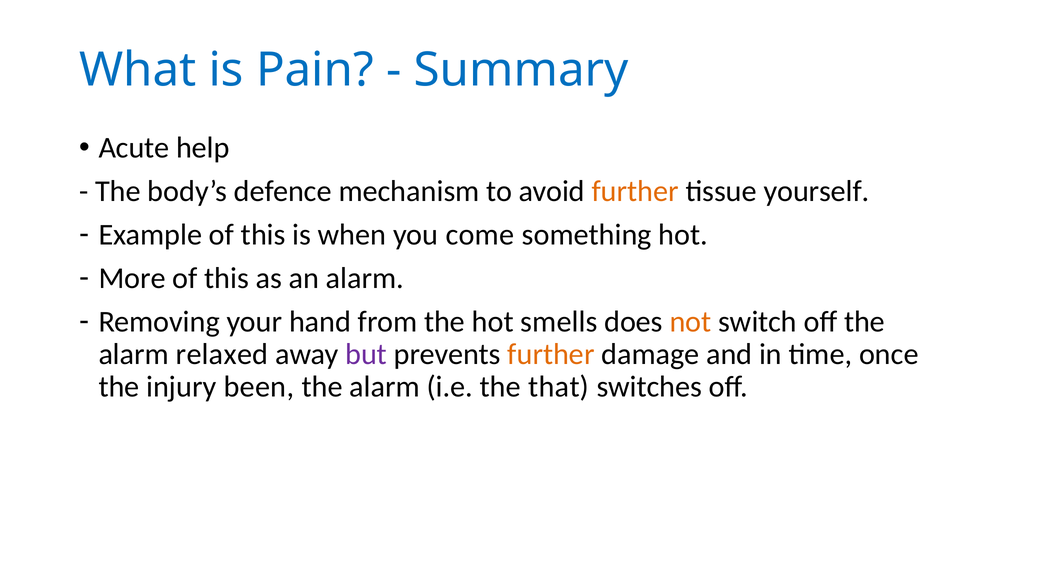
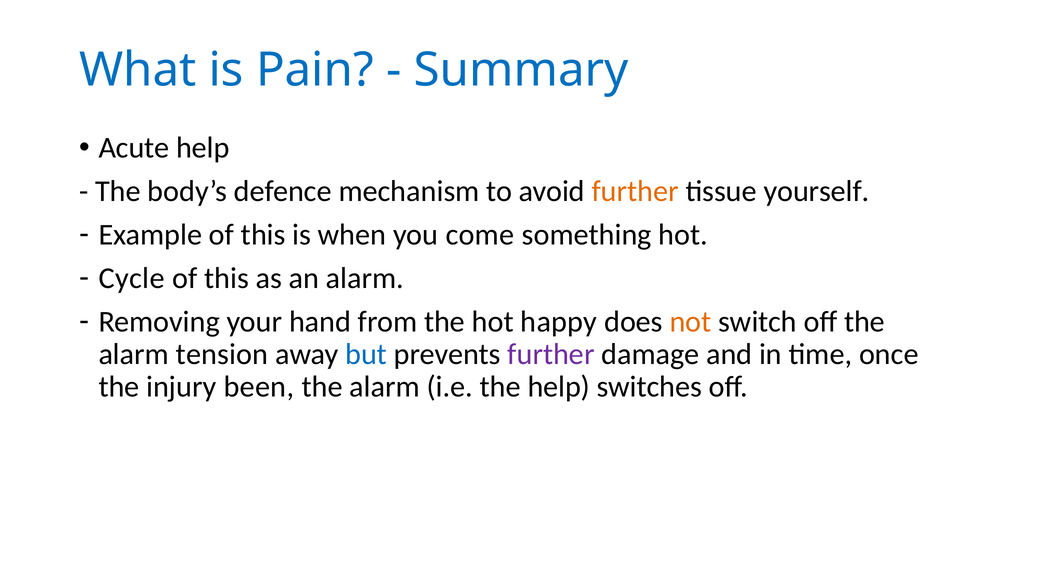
More: More -> Cycle (132, 278)
smells: smells -> happy (559, 322)
relaxed: relaxed -> tension (222, 354)
but colour: purple -> blue (366, 354)
further colour: orange -> purple (551, 354)
the that: that -> help (559, 387)
